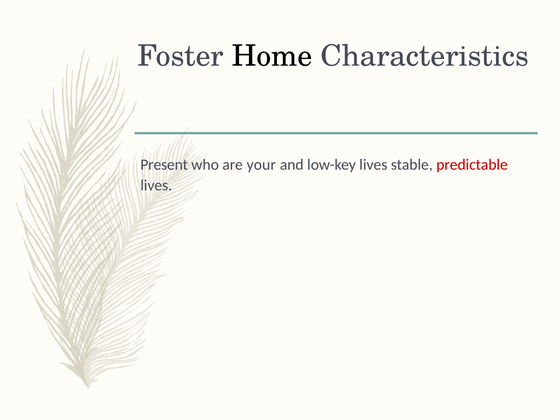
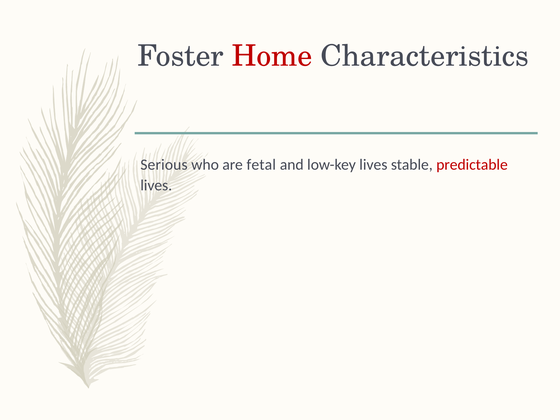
Home colour: black -> red (272, 56)
Present: Present -> Serious (164, 165)
your: your -> fetal (261, 165)
